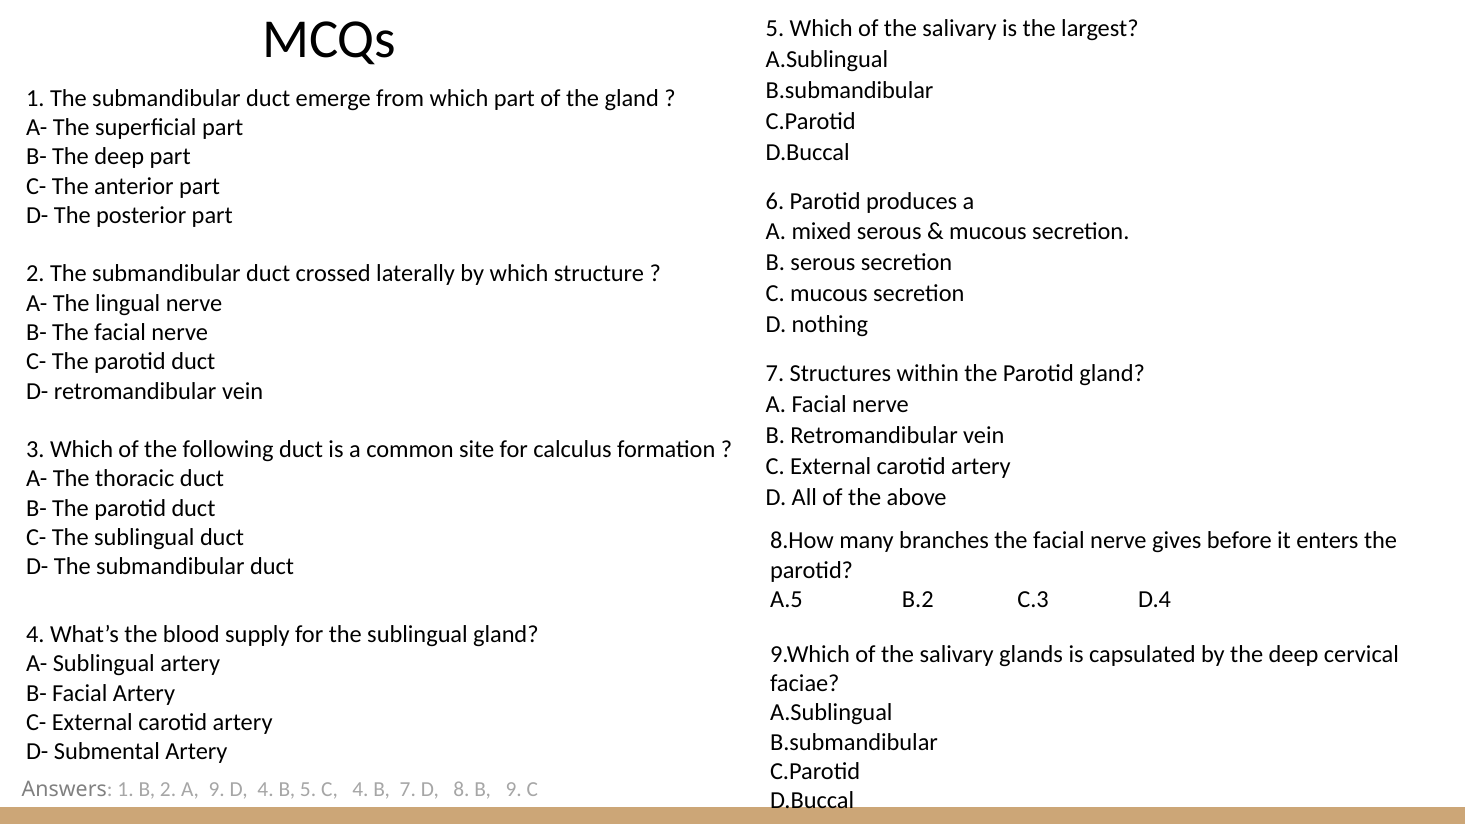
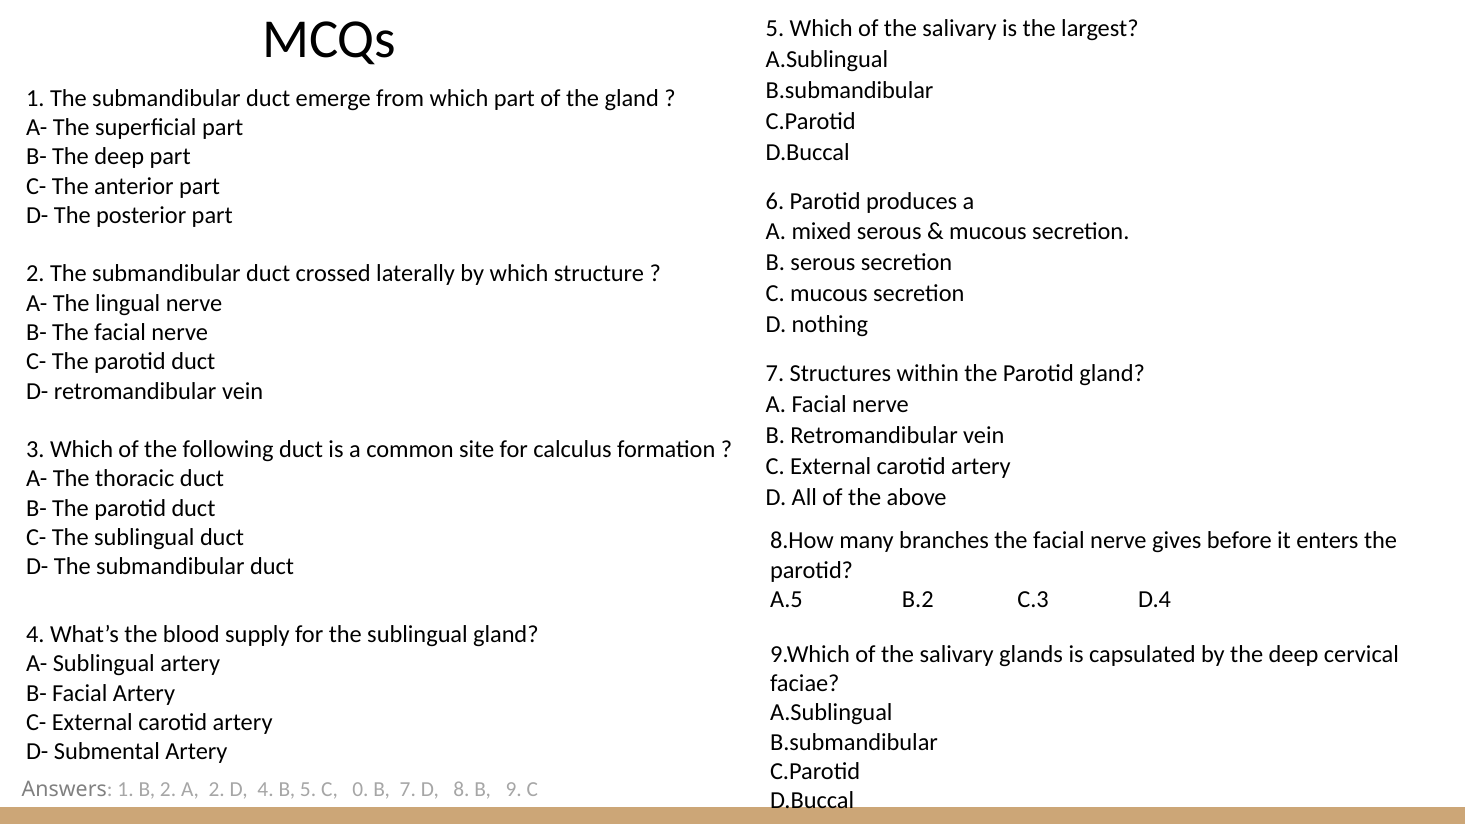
A 9: 9 -> 2 (217, 790)
C 4: 4 -> 0 (360, 790)
